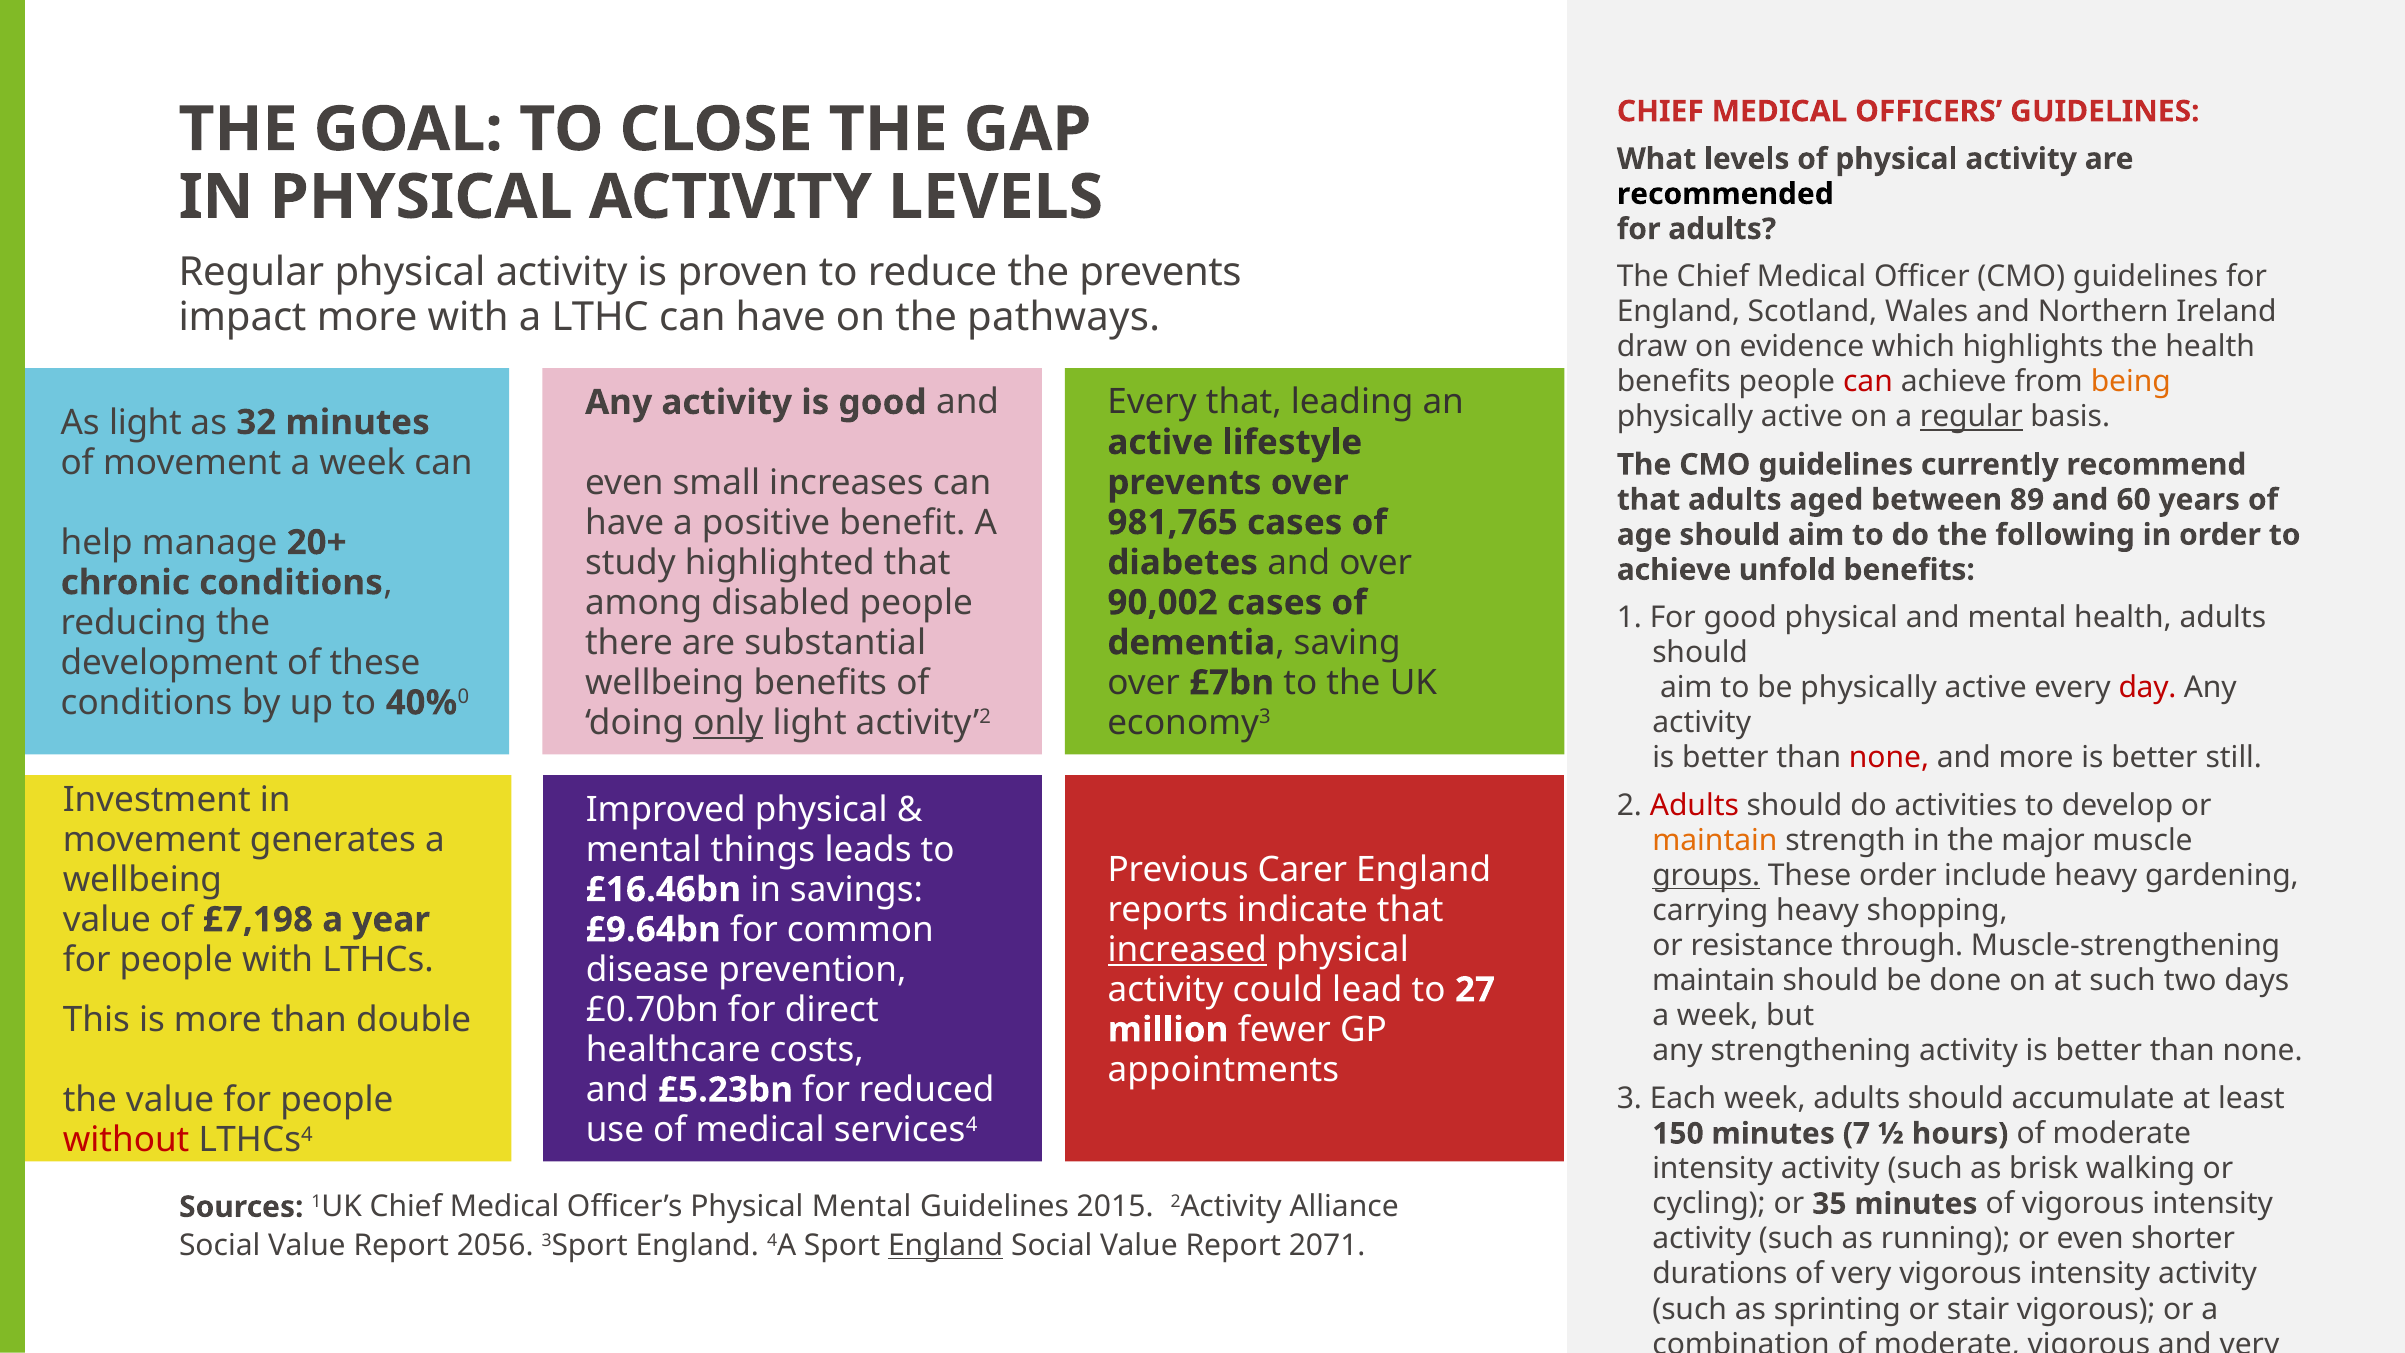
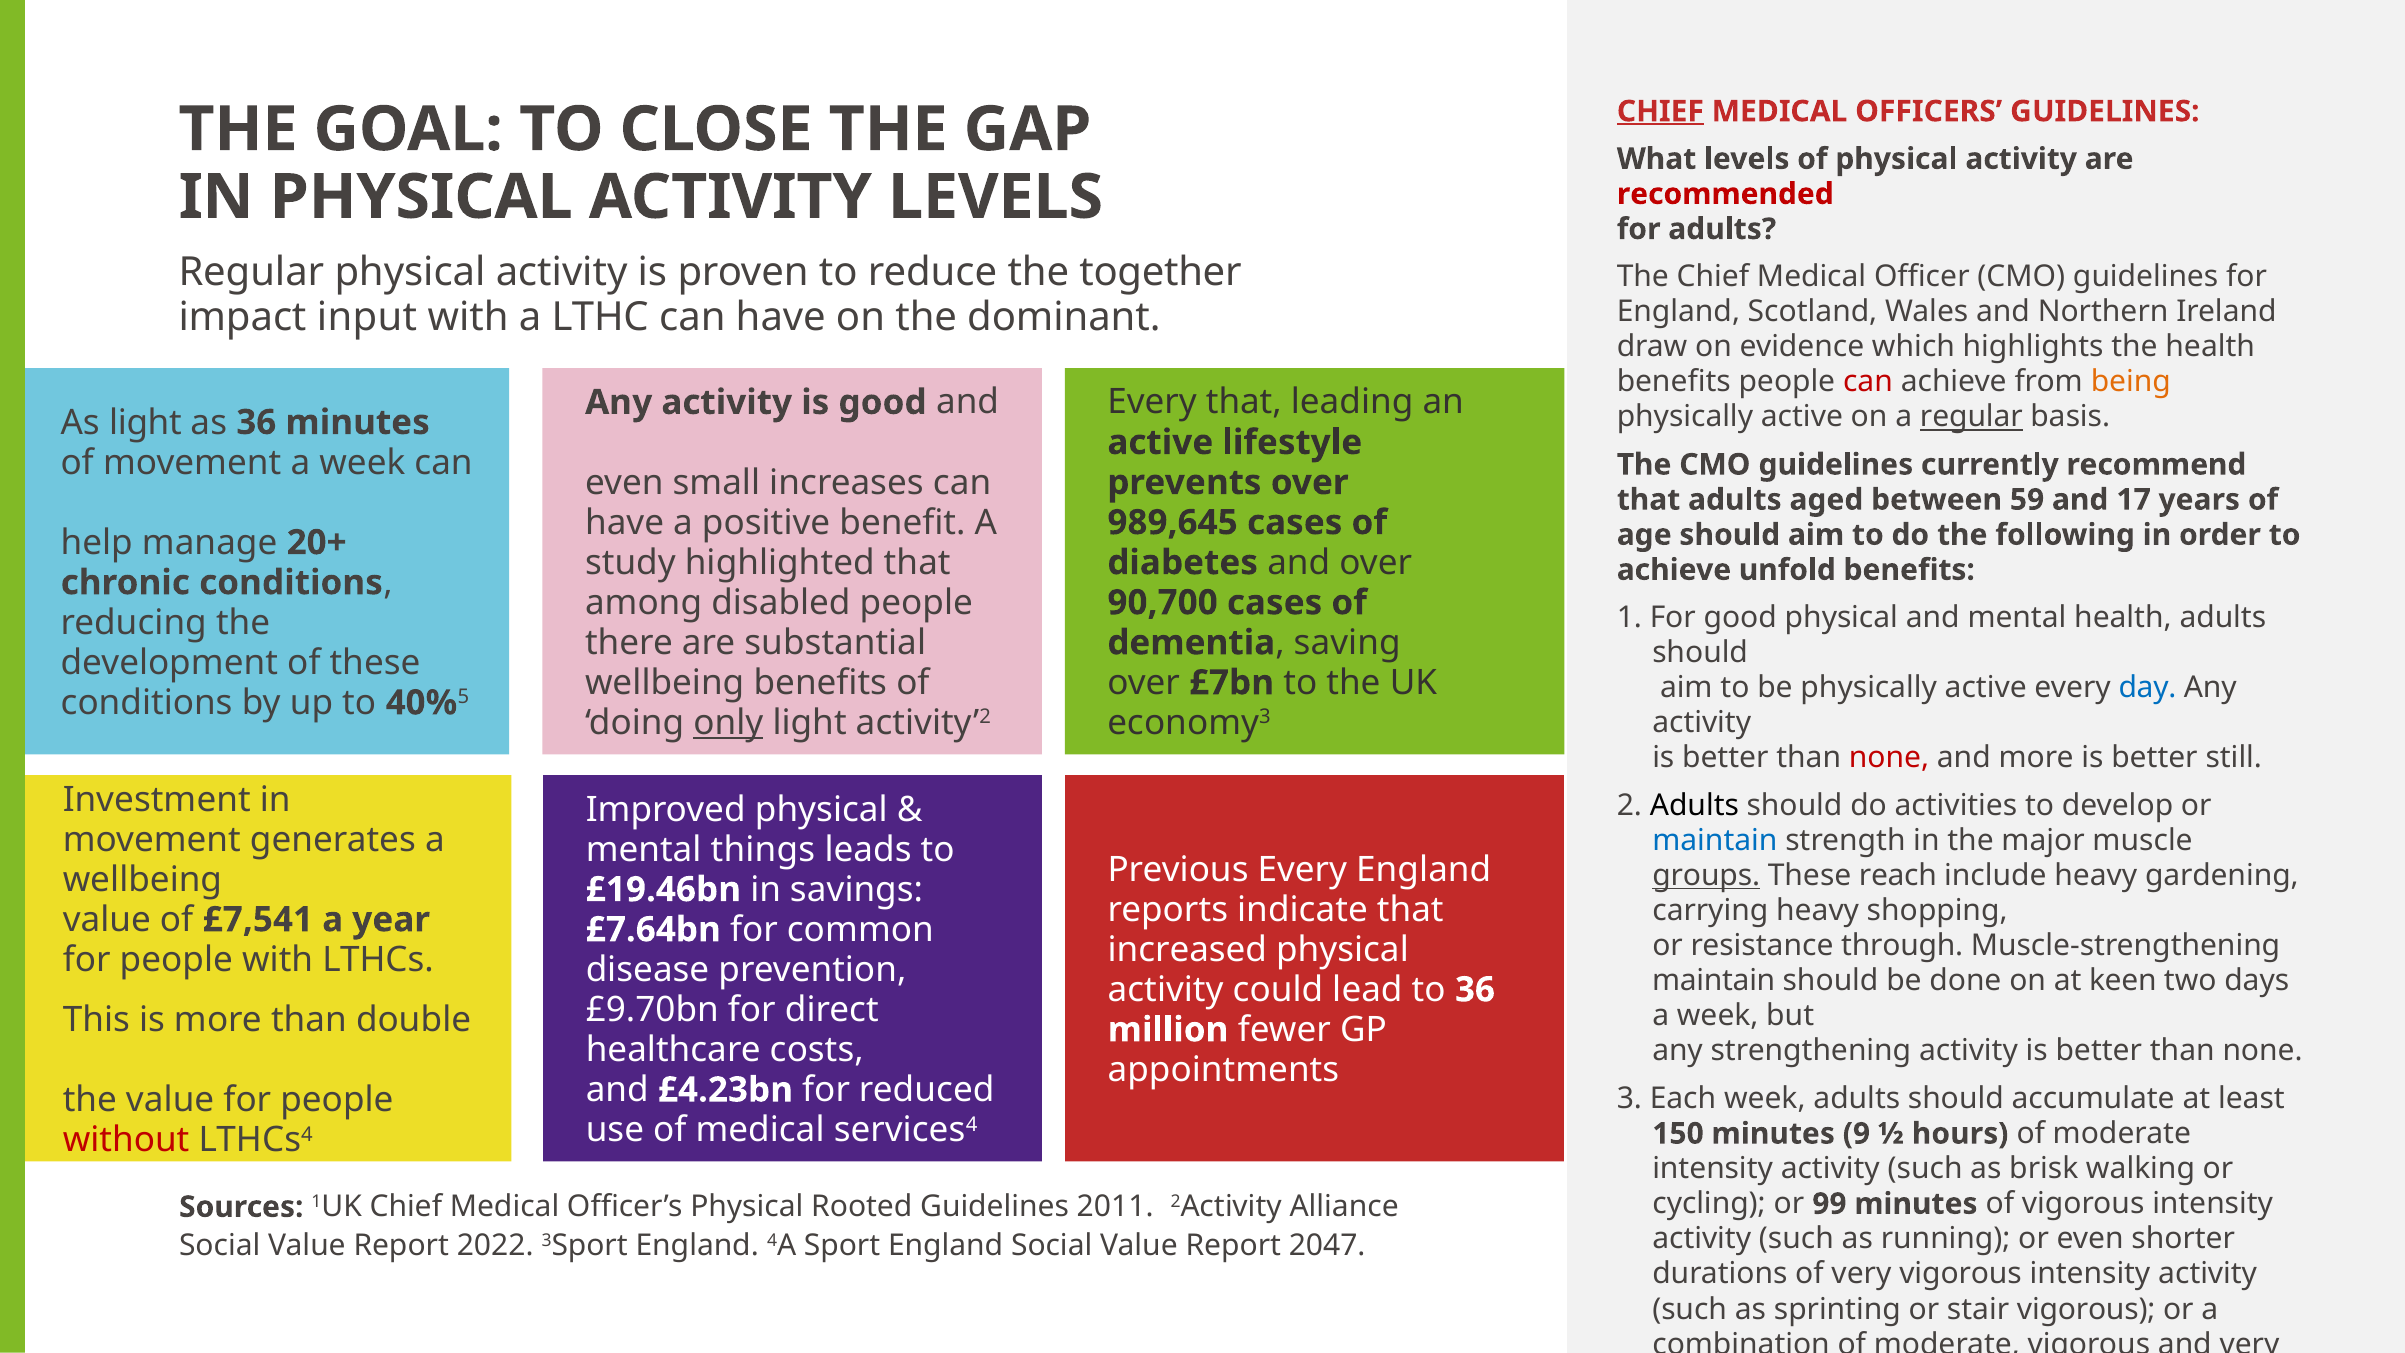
CHIEF underline: none -> present (1660, 111)
recommended colour: black -> red (1725, 194)
the prevents: prevents -> together (1160, 272)
impact more: more -> input (367, 317)
pathways: pathways -> dominant (1064, 317)
as 32: 32 -> 36 (256, 422)
89: 89 -> 59 (2027, 500)
60: 60 -> 17 (2134, 500)
981,765: 981,765 -> 989,645 (1173, 523)
90,002: 90,002 -> 90,700 (1163, 603)
day colour: red -> blue (2147, 688)
0: 0 -> 5 (463, 697)
Adults colour: red -> black (1694, 805)
maintain colour: orange -> blue (1715, 840)
Previous Carer: Carer -> Every (1302, 869)
These order: order -> reach (1898, 875)
£16.46bn: £16.46bn -> £19.46bn (663, 890)
£7,198: £7,198 -> £7,541 (258, 920)
£9.64bn: £9.64bn -> £7.64bn (653, 930)
increased underline: present -> none (1187, 950)
at such: such -> keen (2123, 981)
to 27: 27 -> 36 (1475, 990)
£0.70bn: £0.70bn -> £9.70bn (652, 1010)
£5.23bn: £5.23bn -> £4.23bn (725, 1090)
minutes 7: 7 -> 9 (1856, 1134)
35: 35 -> 99 (1829, 1204)
Physical Mental: Mental -> Rooted (862, 1207)
2015: 2015 -> 2011 (1115, 1207)
2056: 2056 -> 2022 (495, 1245)
England underline: present -> none (946, 1245)
2071: 2071 -> 2047 (1327, 1245)
